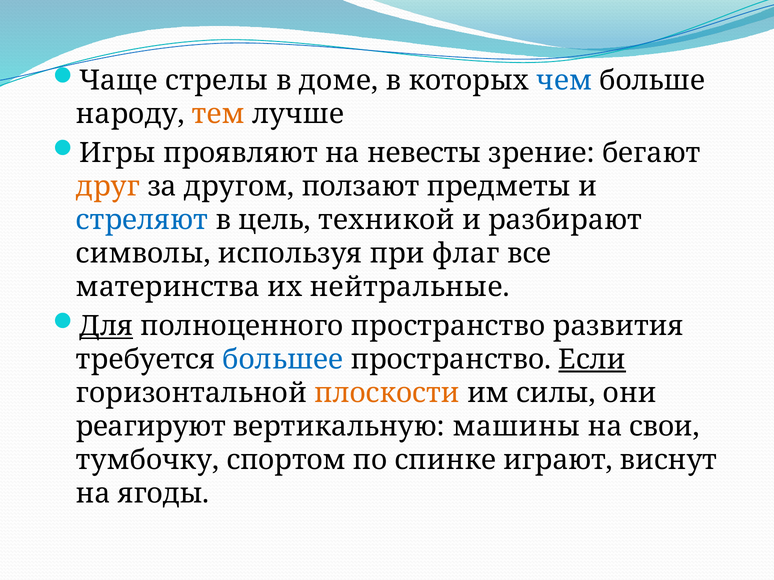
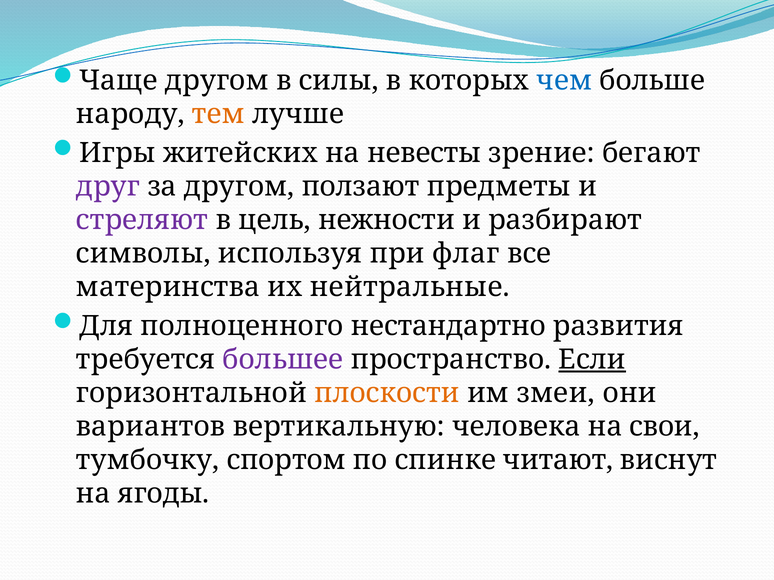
Чаще стрелы: стрелы -> другом (217, 81)
доме: доме -> силы (339, 81)
проявляют: проявляют -> житейских (240, 153)
друг colour: orange -> purple (108, 187)
стреляют colour: blue -> purple (142, 220)
техникой: техникой -> нежности (386, 220)
Для underline: present -> none (106, 326)
полноценного пространство: пространство -> нестандартно (448, 326)
большее colour: blue -> purple (283, 360)
силы: силы -> змеи (556, 393)
реагируют: реагируют -> вариантов (151, 427)
машины: машины -> человека (517, 427)
играют: играют -> читают (558, 460)
